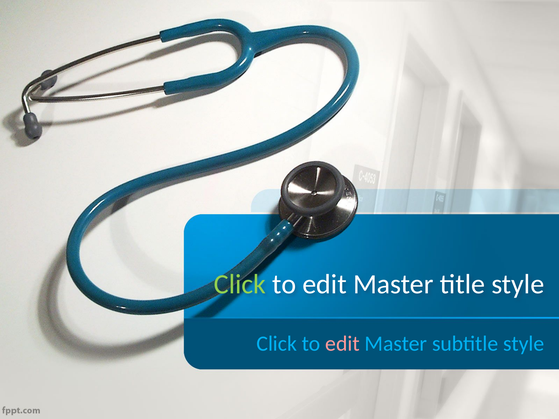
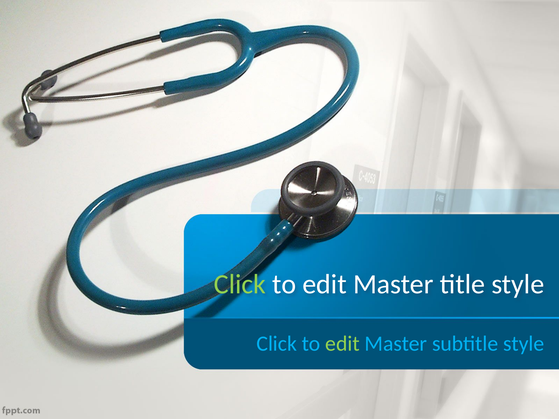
edit colour: pink -> light green (342, 344)
